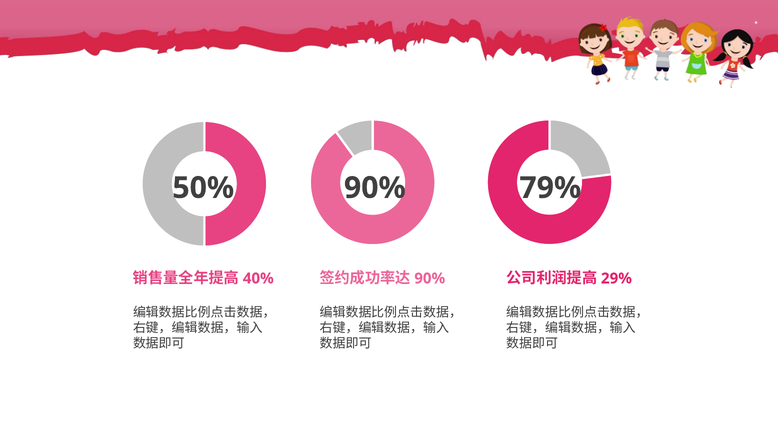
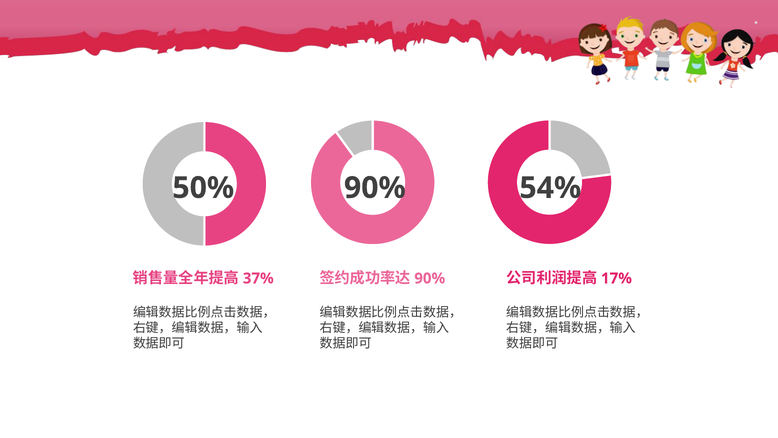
79%: 79% -> 54% (550, 188)
40%: 40% -> 37% (258, 278)
29%: 29% -> 17% (616, 278)
